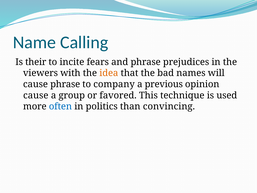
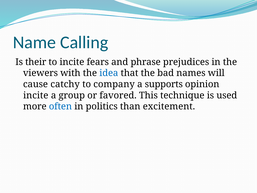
idea colour: orange -> blue (109, 73)
cause phrase: phrase -> catchy (65, 84)
previous: previous -> supports (164, 84)
cause: cause -> incite (36, 95)
convincing: convincing -> excitement (169, 106)
